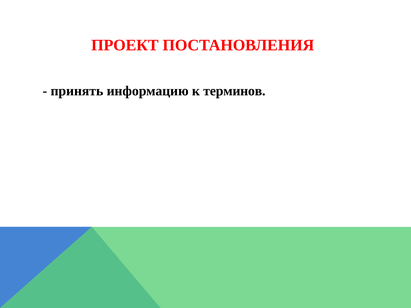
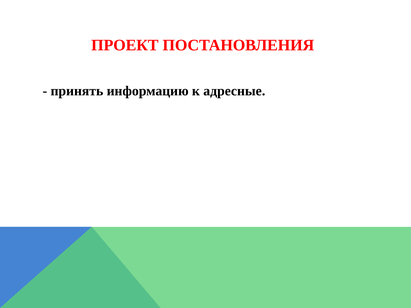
терминов: терминов -> адресные (234, 91)
